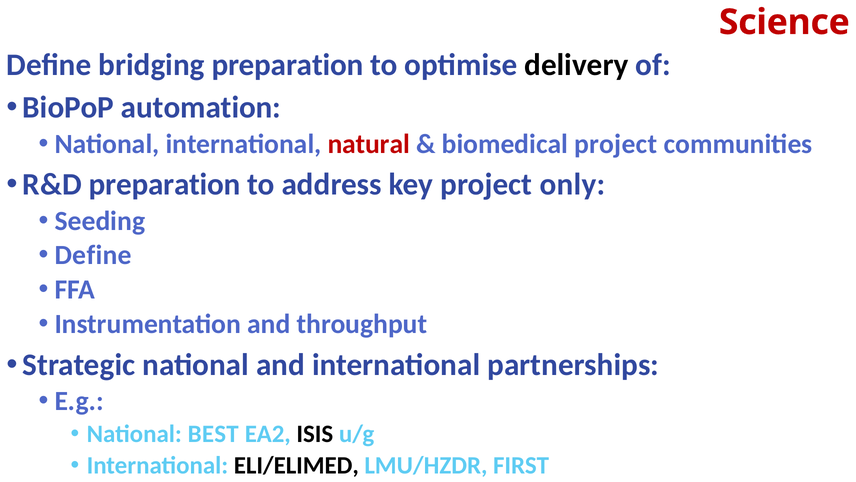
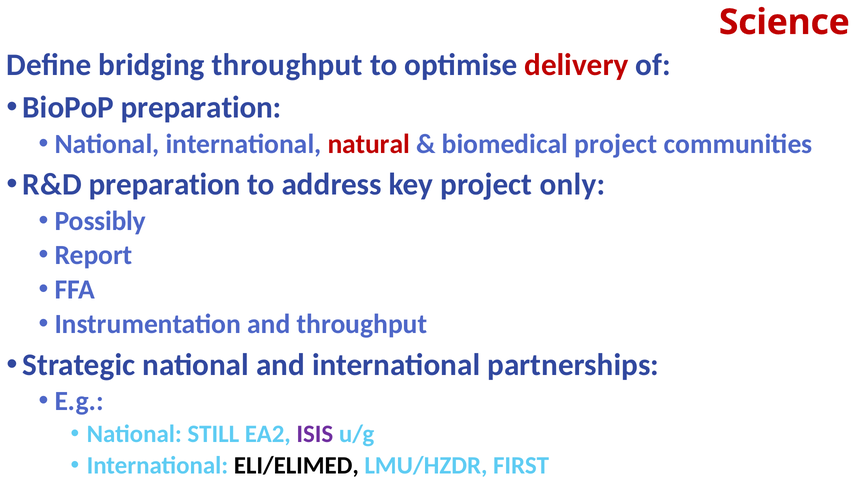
bridging preparation: preparation -> throughput (287, 65)
delivery colour: black -> red (576, 65)
BioPoP automation: automation -> preparation (201, 107)
Seeding: Seeding -> Possibly (100, 221)
Define: Define -> Report (93, 255)
BEST: BEST -> STILL (213, 434)
ISIS colour: black -> purple (315, 434)
